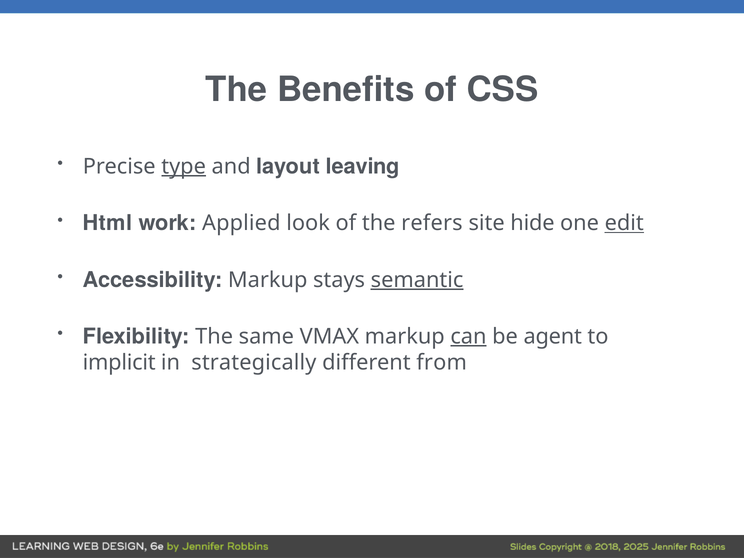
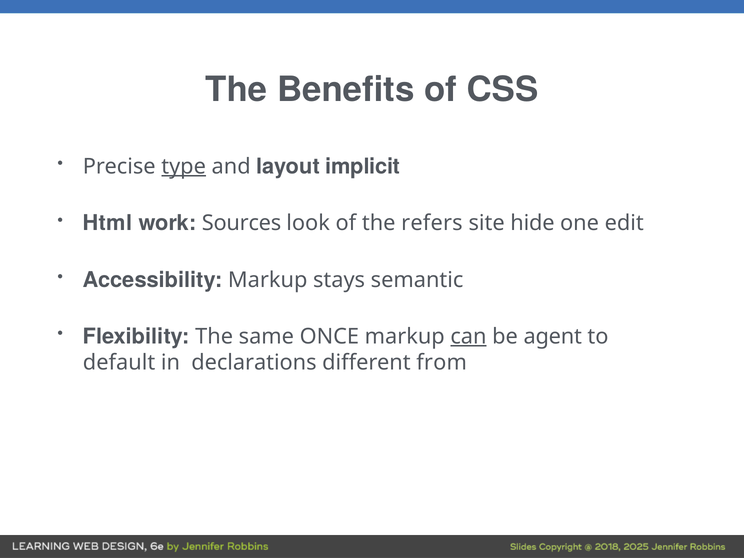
leaving: leaving -> implicit (363, 166)
Applied: Applied -> Sources (242, 223)
edit underline: present -> none (624, 223)
semantic underline: present -> none (417, 280)
VMAX: VMAX -> ONCE (329, 336)
implicit: implicit -> default (119, 363)
strategically: strategically -> declarations (254, 363)
